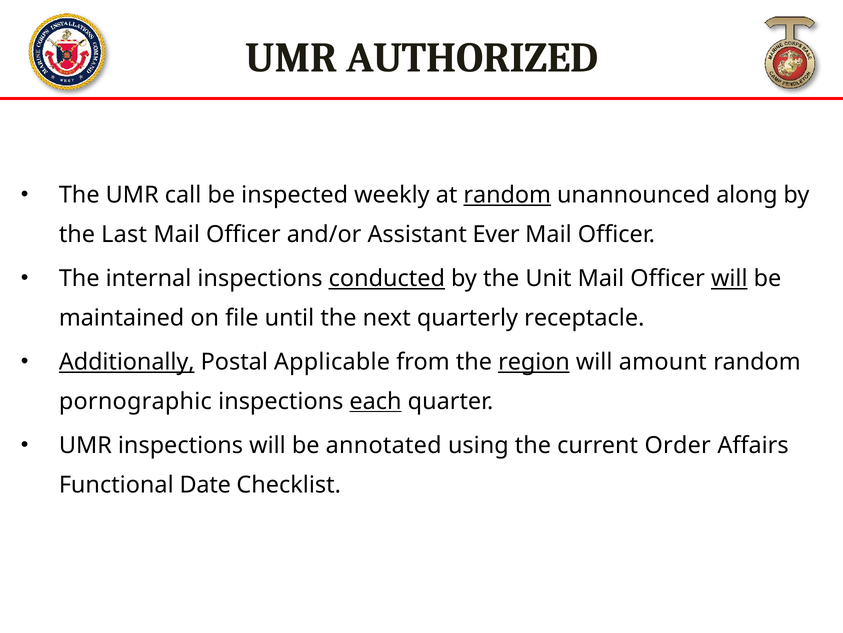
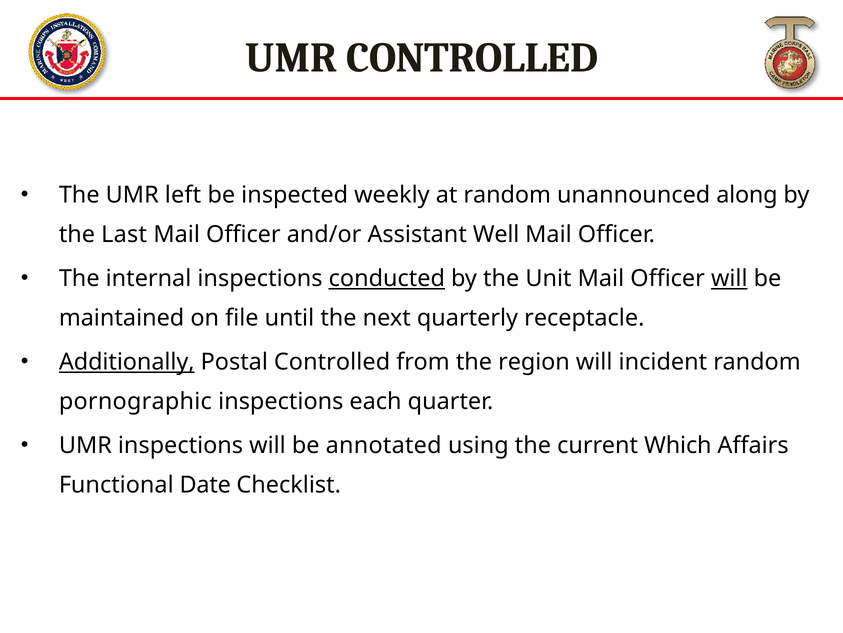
UMR AUTHORIZED: AUTHORIZED -> CONTROLLED (472, 58)
call: call -> left (183, 195)
random underline: present -> none (507, 195)
Ever: Ever -> Well (496, 234)
Postal Applicable: Applicable -> Controlled (332, 362)
region underline: present -> none (534, 362)
amount: amount -> incident (663, 362)
each underline: present -> none (376, 401)
Order: Order -> Which (678, 445)
